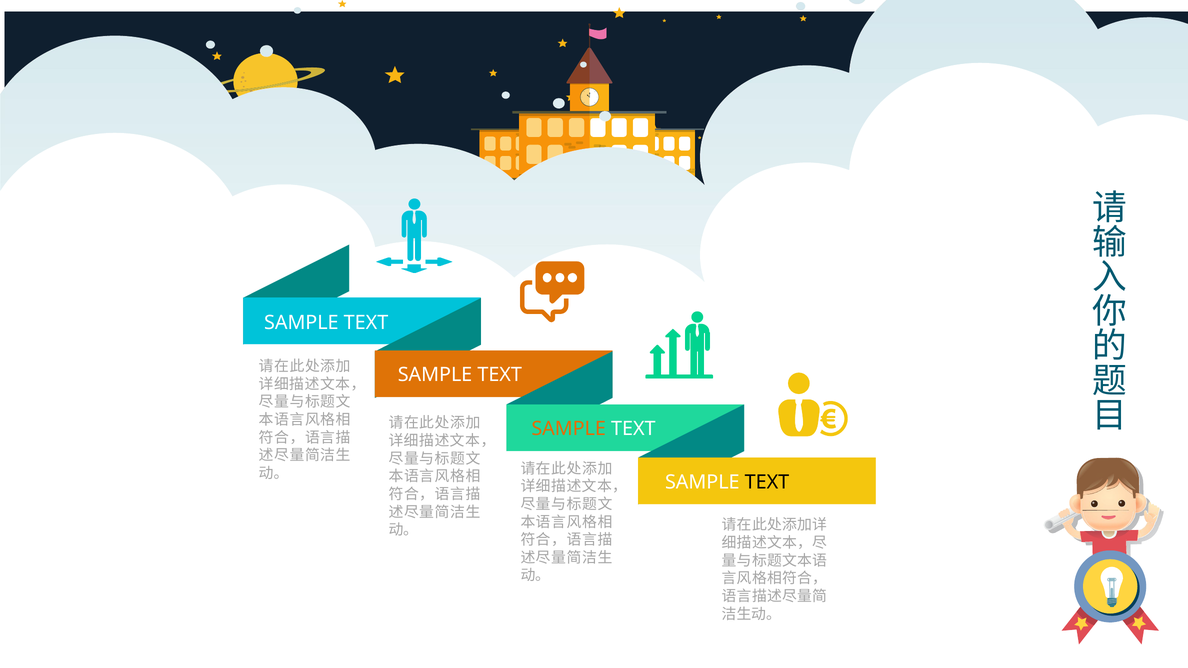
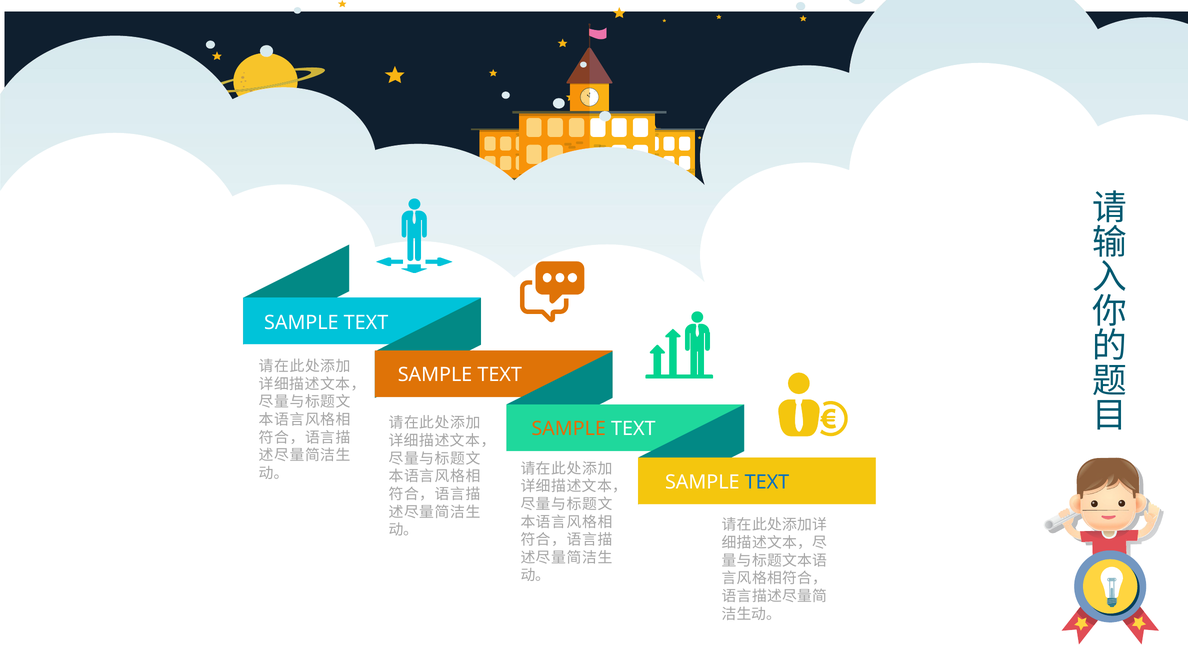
TEXT colour: black -> blue (767, 482)
